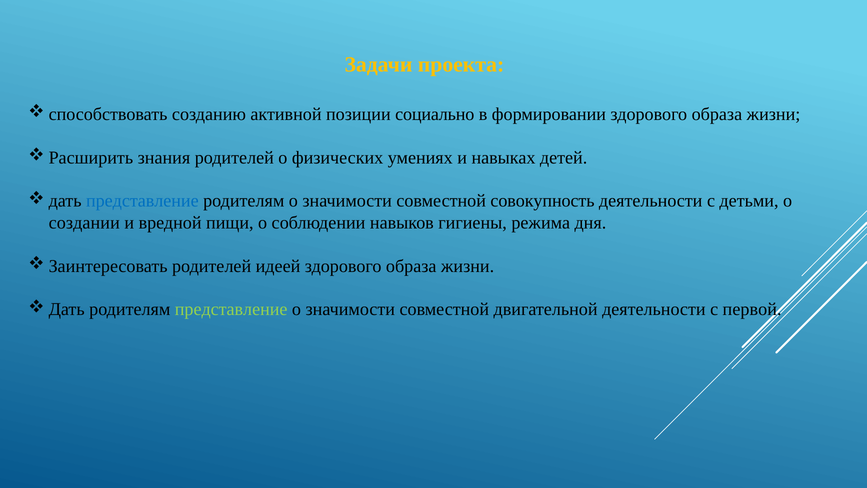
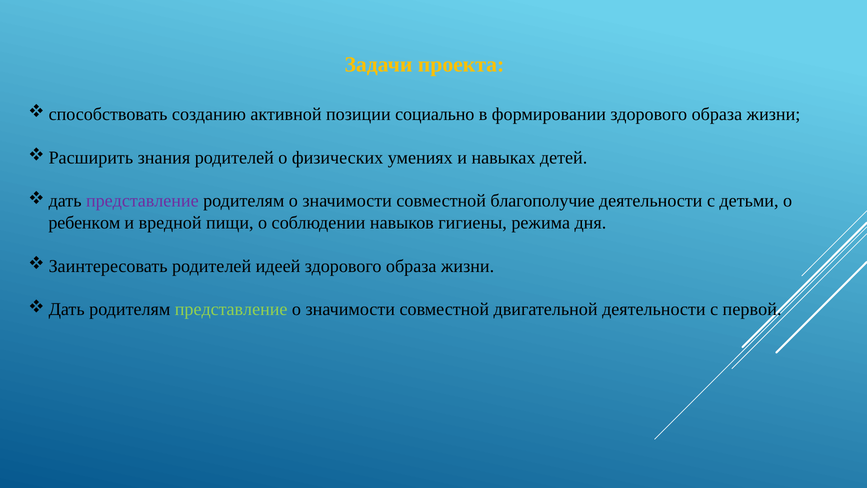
представление colour: blue -> purple (142, 201)
совокупность: совокупность -> благополучие (543, 201)
создании: создании -> ребенком (84, 223)
